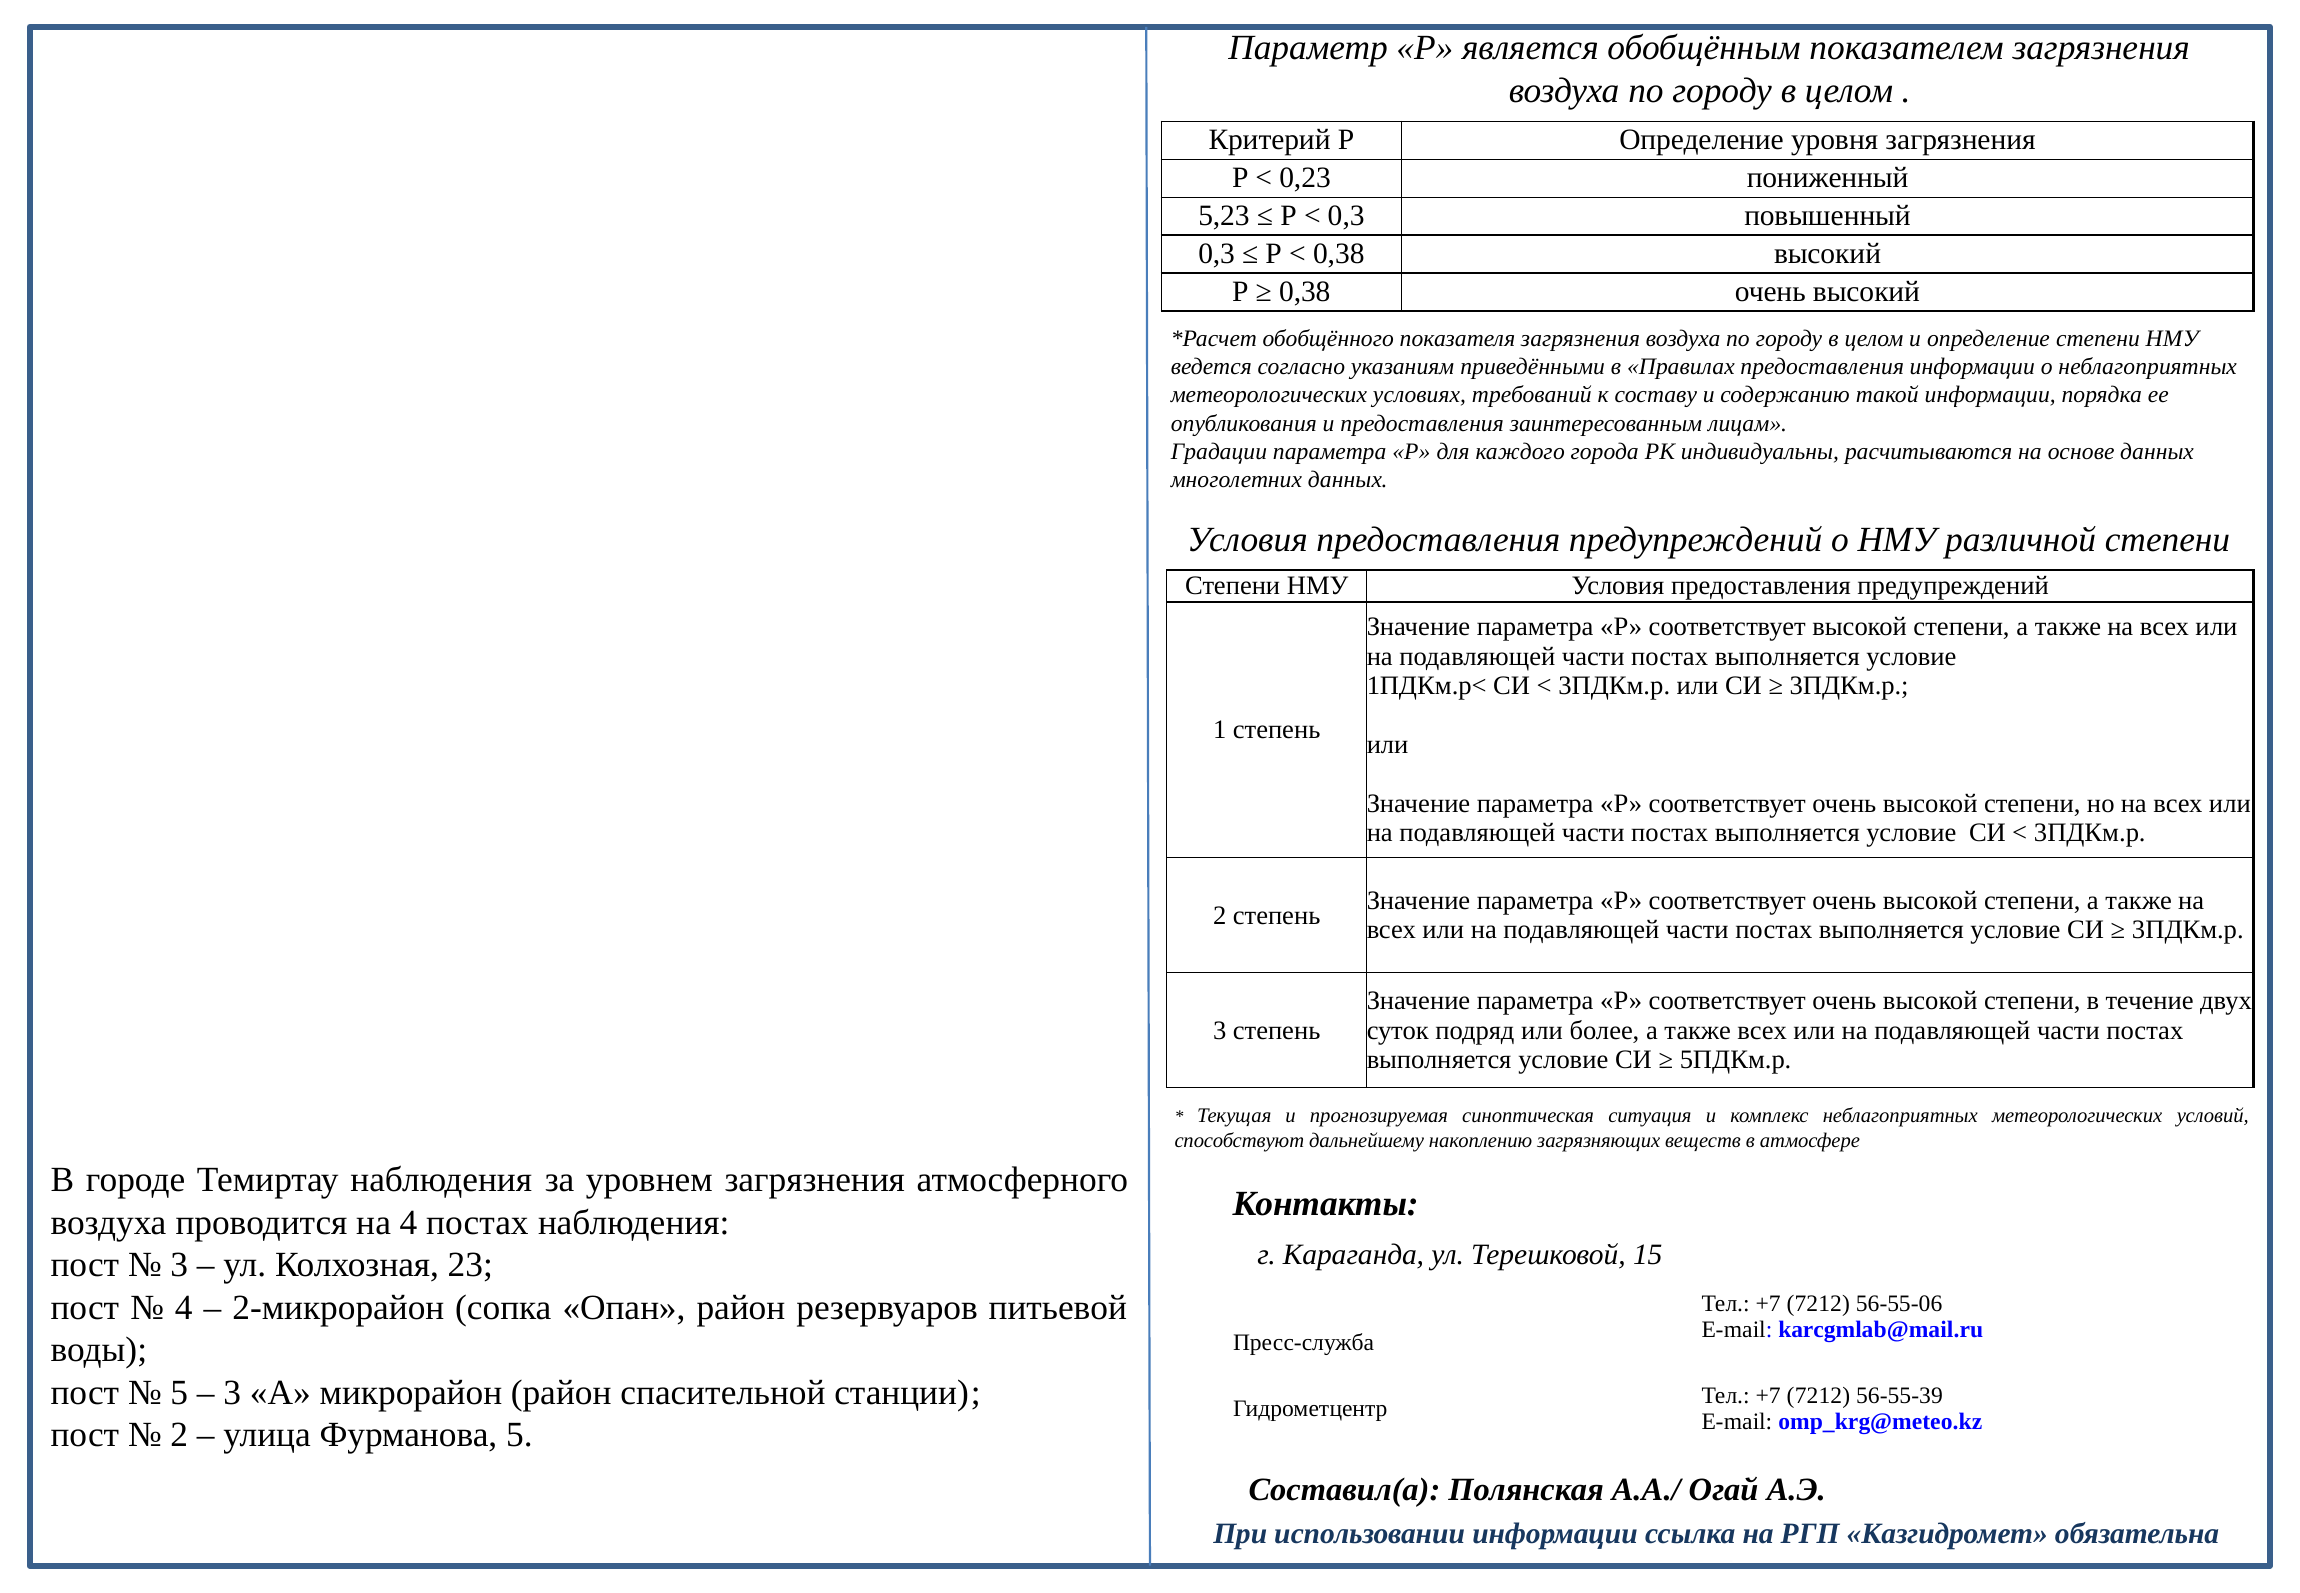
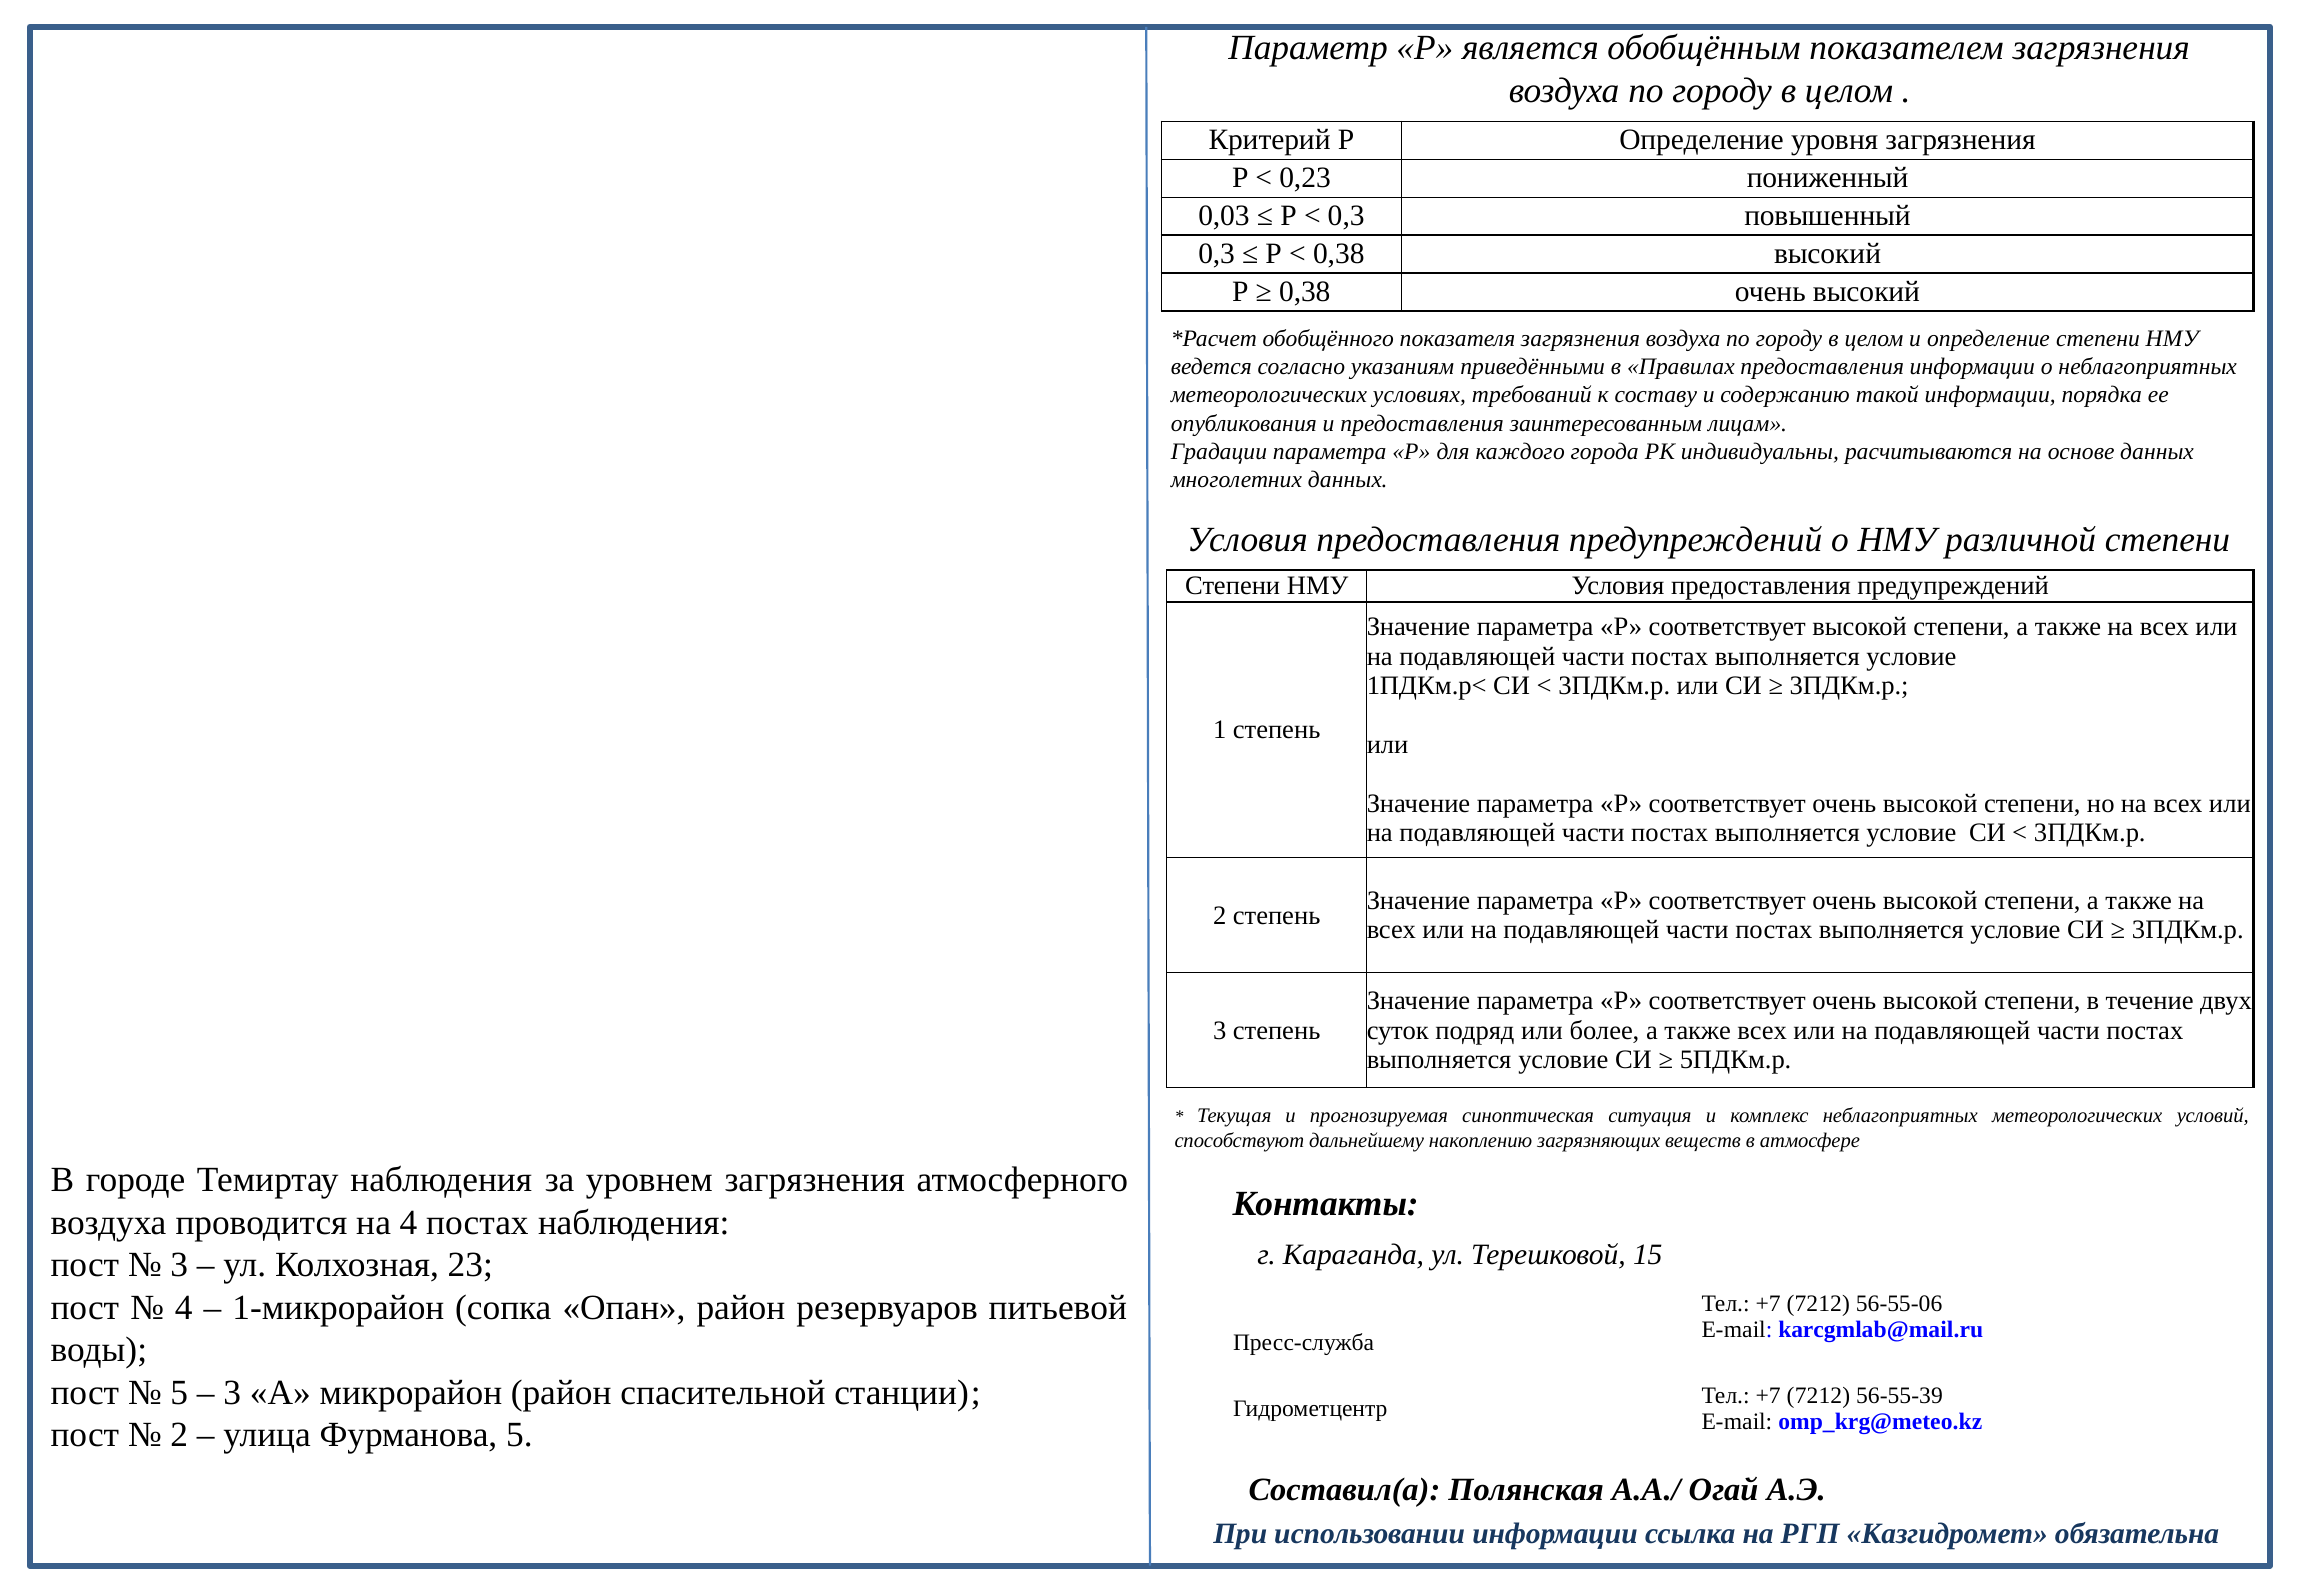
5,23: 5,23 -> 0,03 (1224, 216)
2-микрорайон: 2-микрорайон -> 1-микрорайон (338, 1307)
